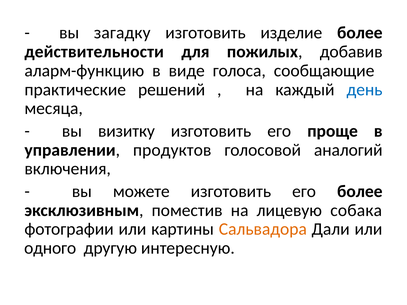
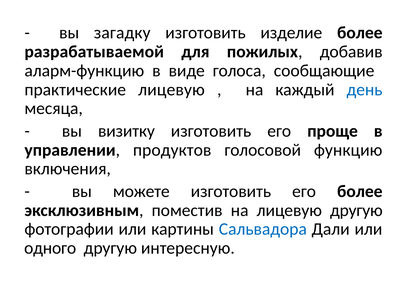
действительности: действительности -> разрабатываемой (94, 52)
практические решений: решений -> лицевую (171, 90)
аналогий: аналогий -> функцию (348, 150)
лицевую собака: собака -> другую (356, 210)
Сальвадора colour: orange -> blue (263, 229)
